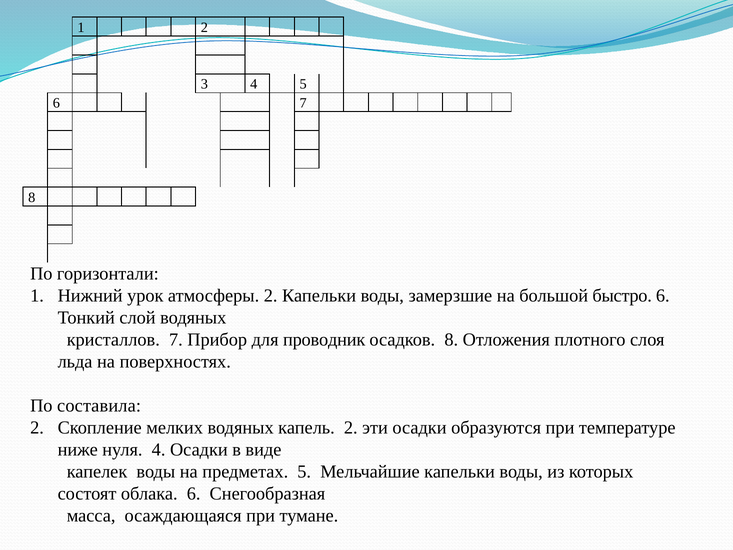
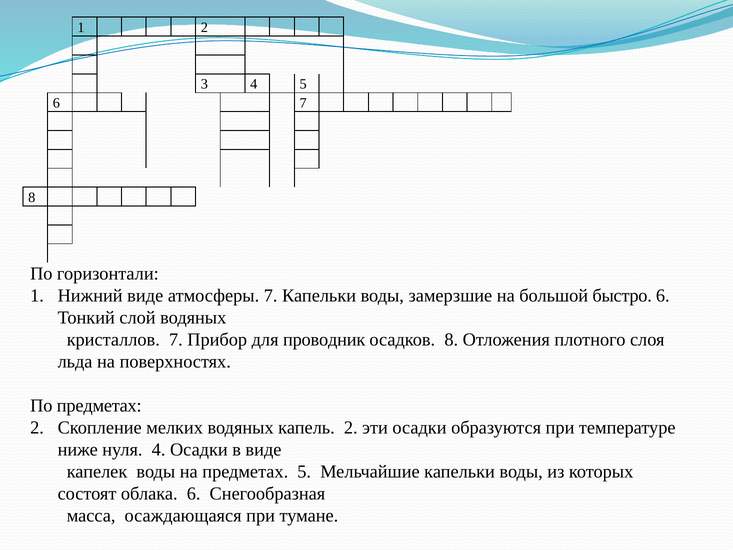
Нижний урок: урок -> виде (145, 296)
атмосферы 2: 2 -> 7 (271, 296)
По составила: составила -> предметах (99, 406)
